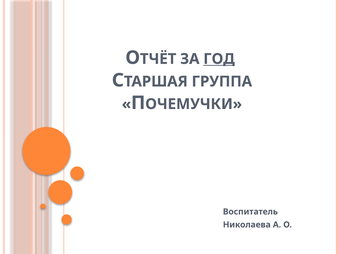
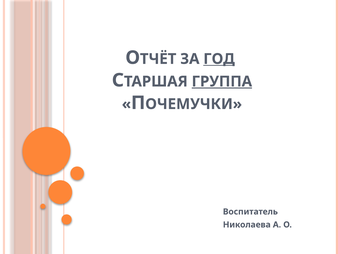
ГРУППА underline: none -> present (222, 81)
